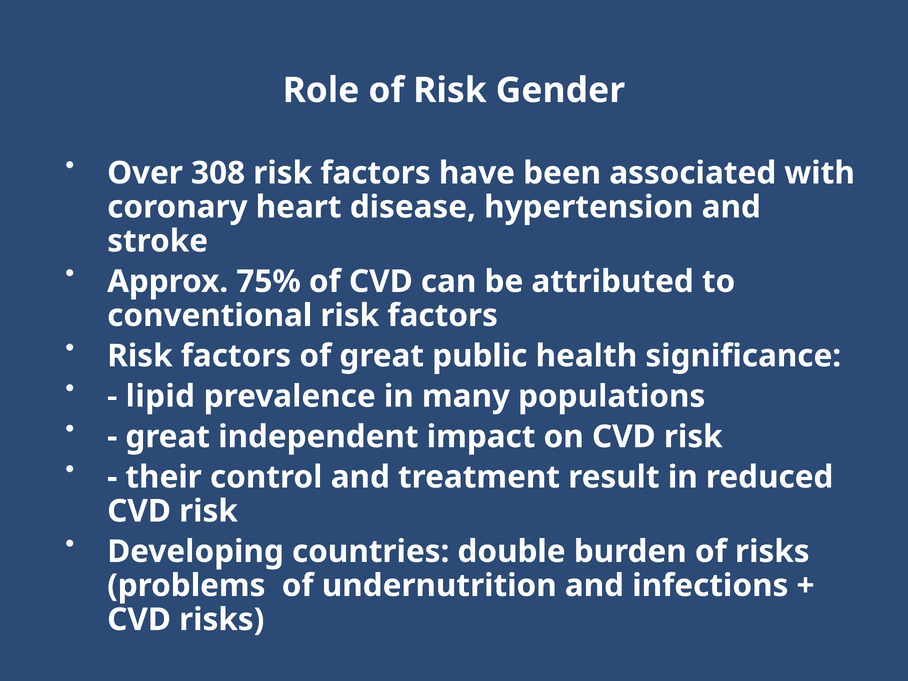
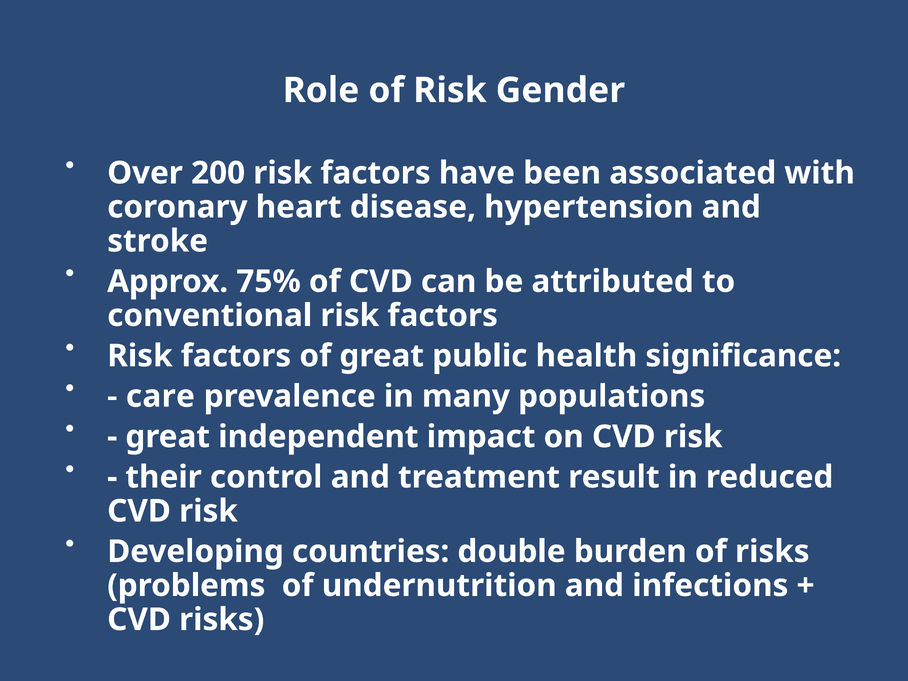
308: 308 -> 200 (218, 173)
lipid: lipid -> care (160, 396)
